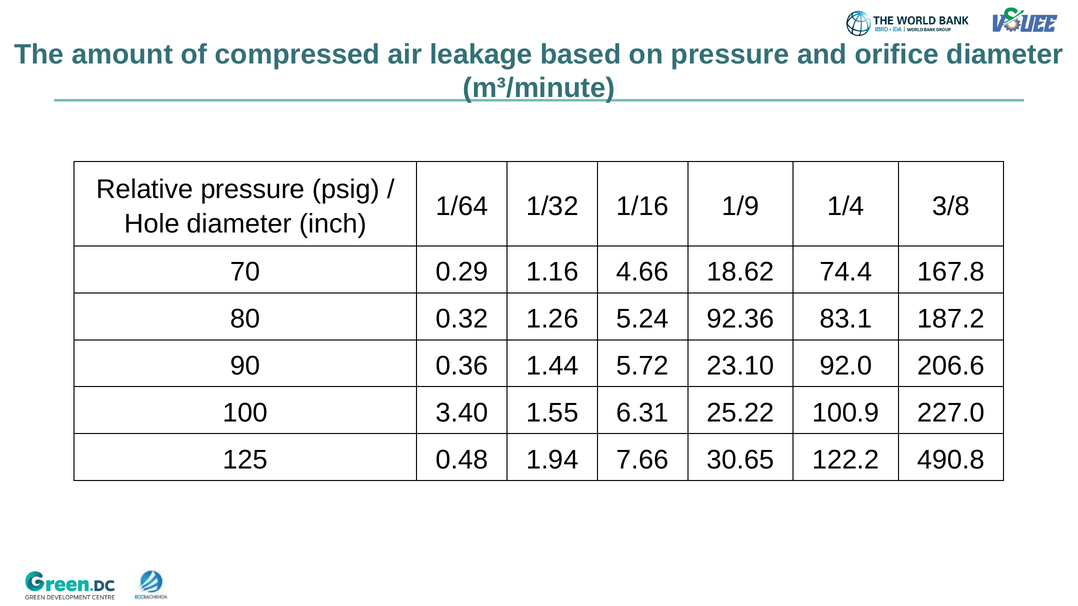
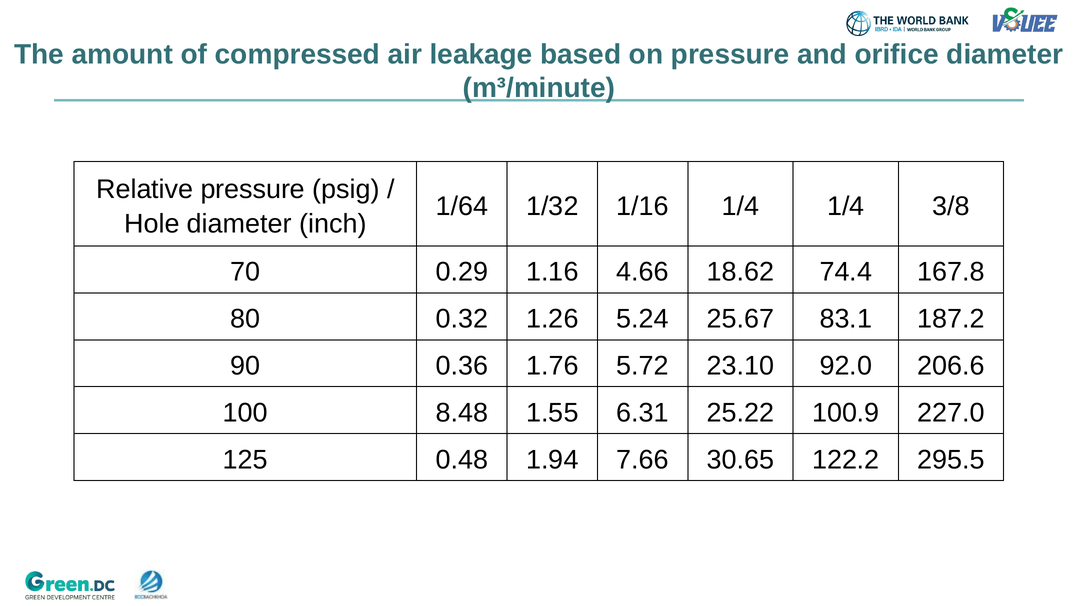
1/16 1/9: 1/9 -> 1/4 (740, 207)
92.36: 92.36 -> 25.67 (740, 319)
1.44: 1.44 -> 1.76 (552, 366)
3.40: 3.40 -> 8.48 (462, 413)
490.8: 490.8 -> 295.5 (951, 460)
